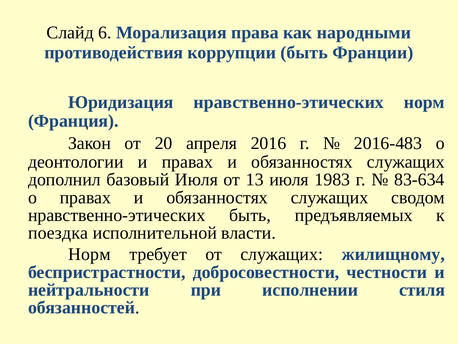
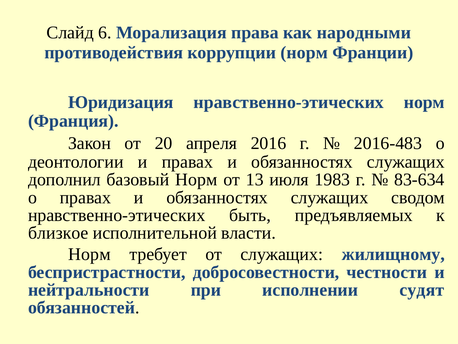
коррупции быть: быть -> норм (304, 52)
базовый Июля: Июля -> Норм (196, 179)
поездка: поездка -> близкое (58, 233)
стиля: стиля -> судят (422, 290)
